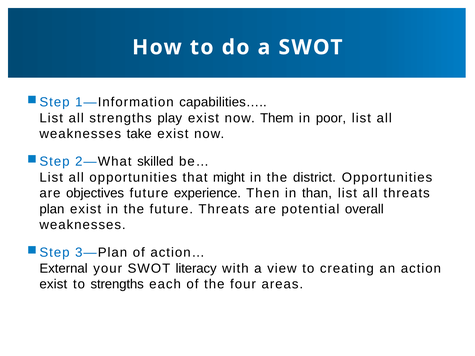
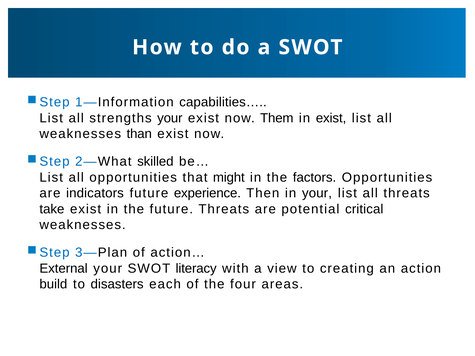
strengths play: play -> your (170, 118)
in poor: poor -> exist (331, 118)
take: take -> than (139, 134)
district: district -> factors (315, 177)
objectives: objectives -> indicators (95, 193)
in than: than -> your (317, 193)
plan: plan -> take (52, 209)
overall: overall -> critical (364, 209)
exist: exist -> build (53, 284)
to strengths: strengths -> disasters (117, 284)
